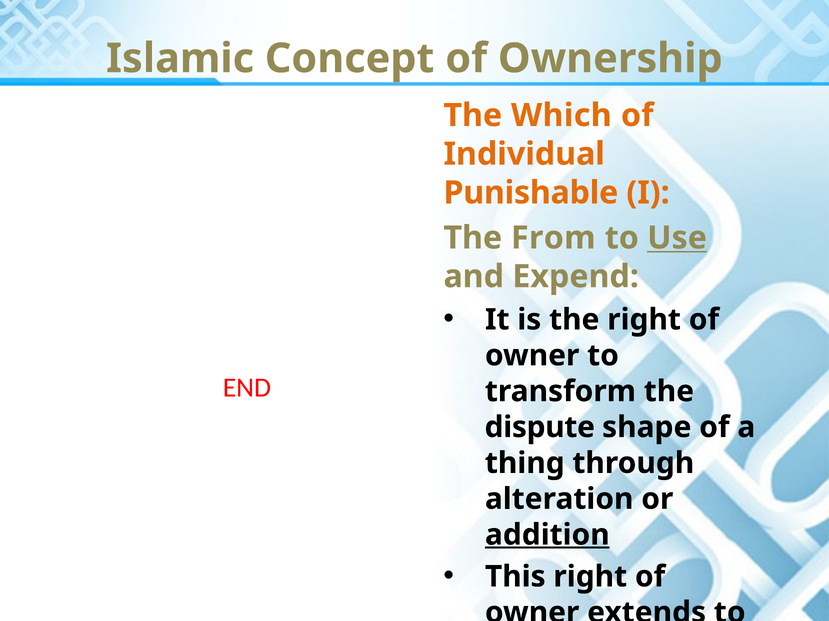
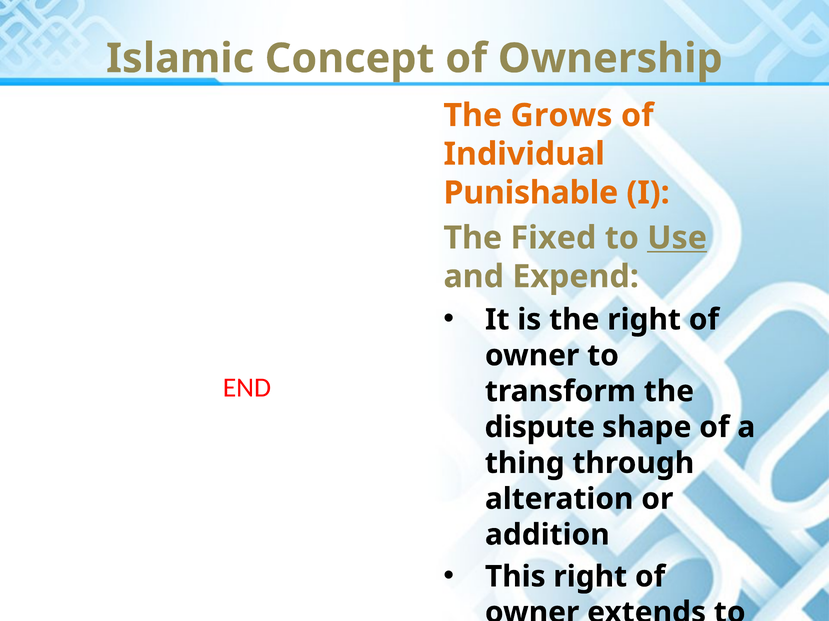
Which: Which -> Grows (561, 116)
From: From -> Fixed (553, 238)
addition underline: present -> none (547, 535)
